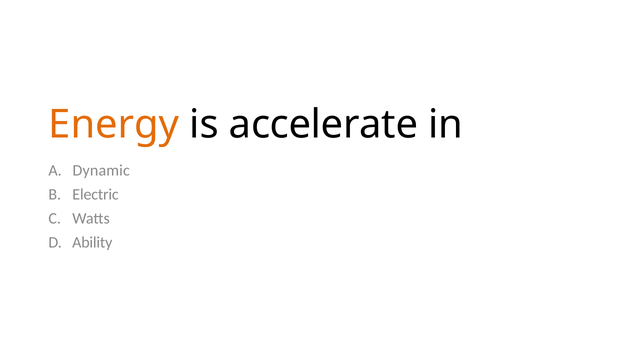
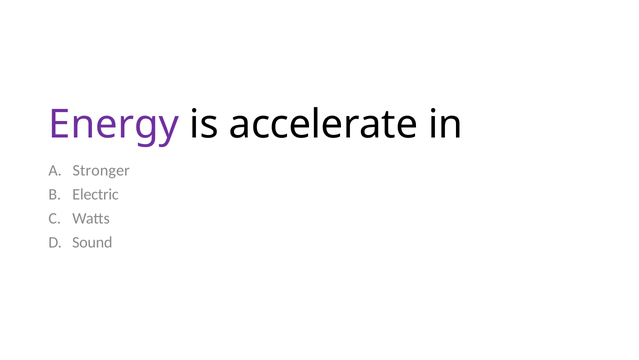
Energy colour: orange -> purple (114, 124)
Dynamic: Dynamic -> Stronger (101, 170)
Ability: Ability -> Sound (92, 242)
